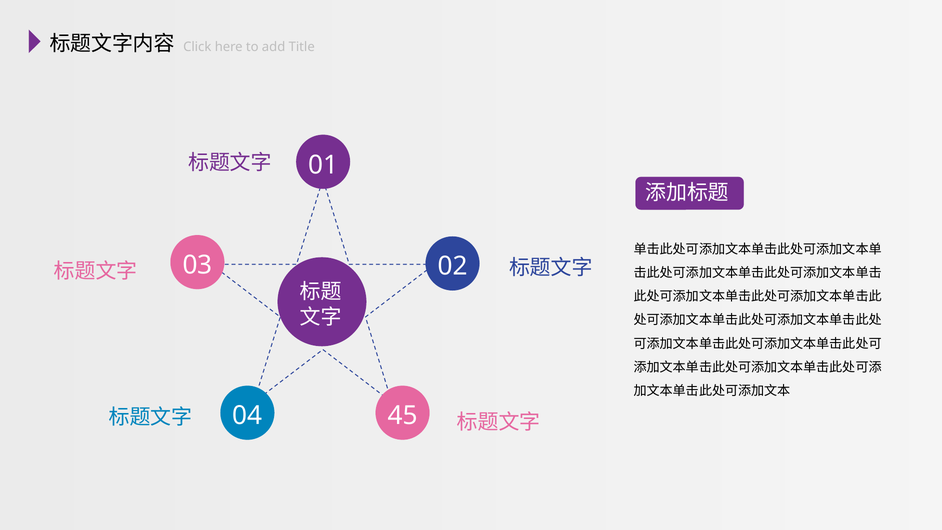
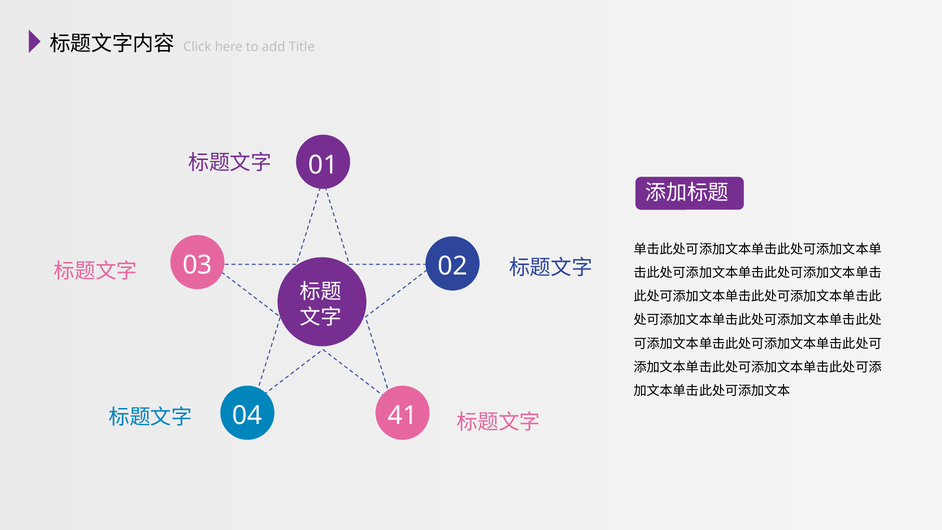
45: 45 -> 41 (403, 415)
